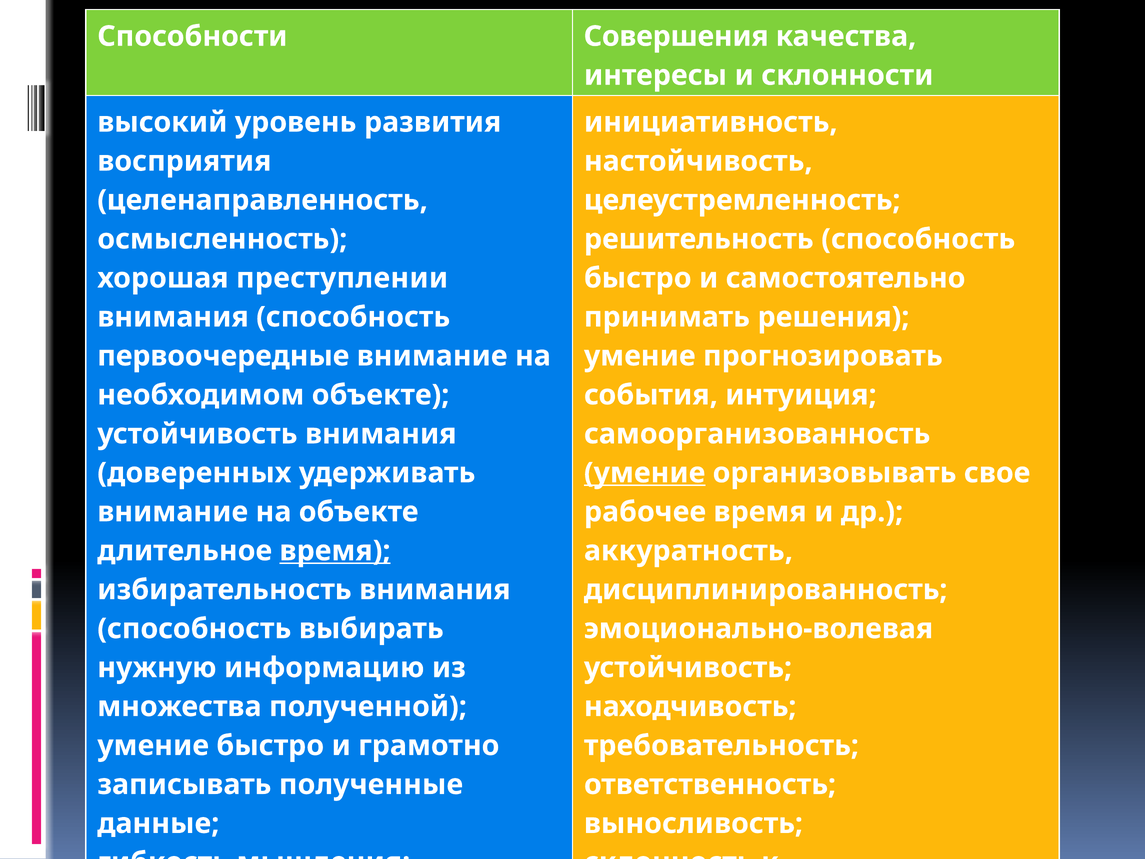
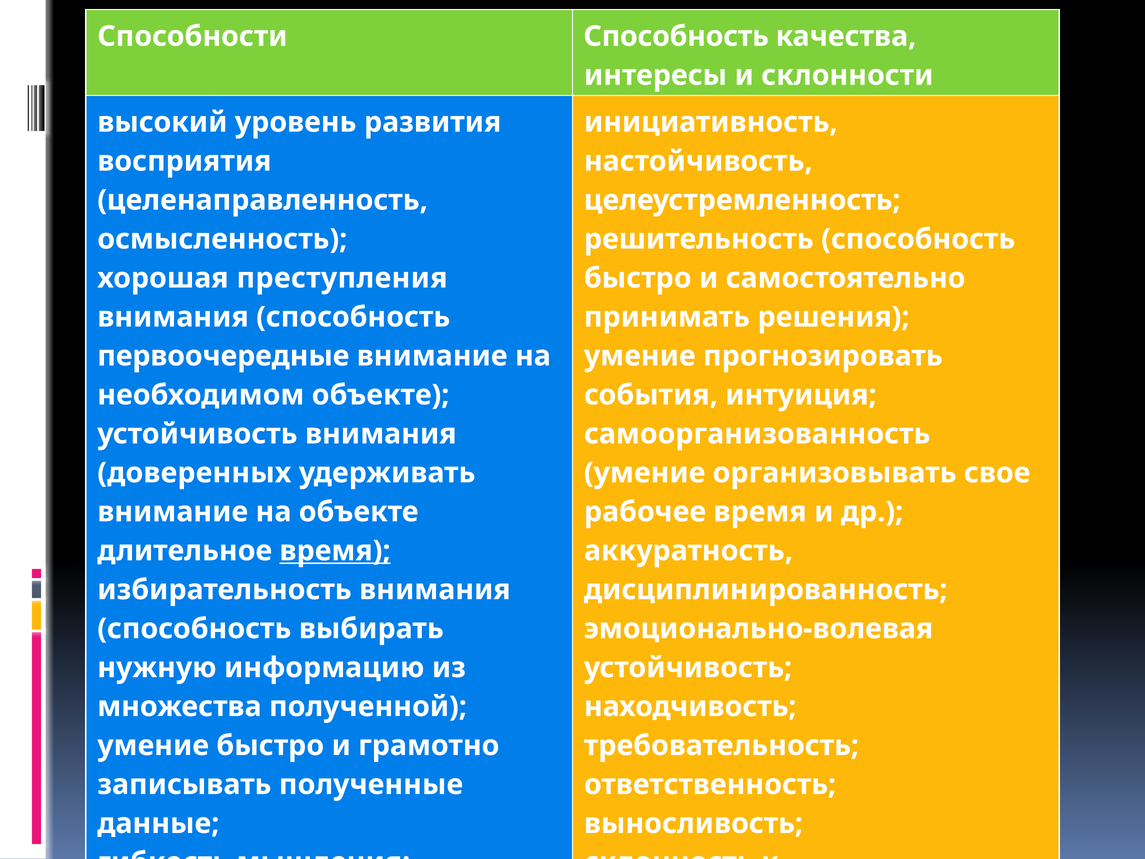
Способности Совершения: Совершения -> Способность (676, 36)
преступлении: преступлении -> преступления (342, 278)
умение underline: present -> none (645, 473)
